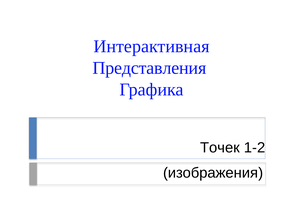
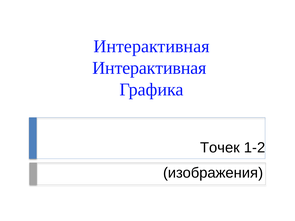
Представления: Представления -> Интерактивная (149, 68)
